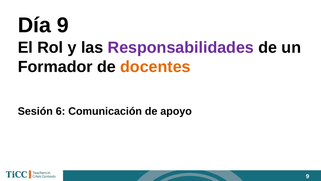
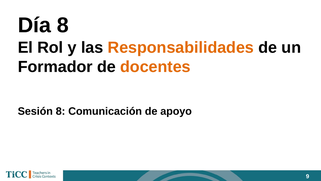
Día 9: 9 -> 8 (63, 25)
Responsabilidades colour: purple -> orange (181, 47)
Sesión 6: 6 -> 8 (61, 111)
